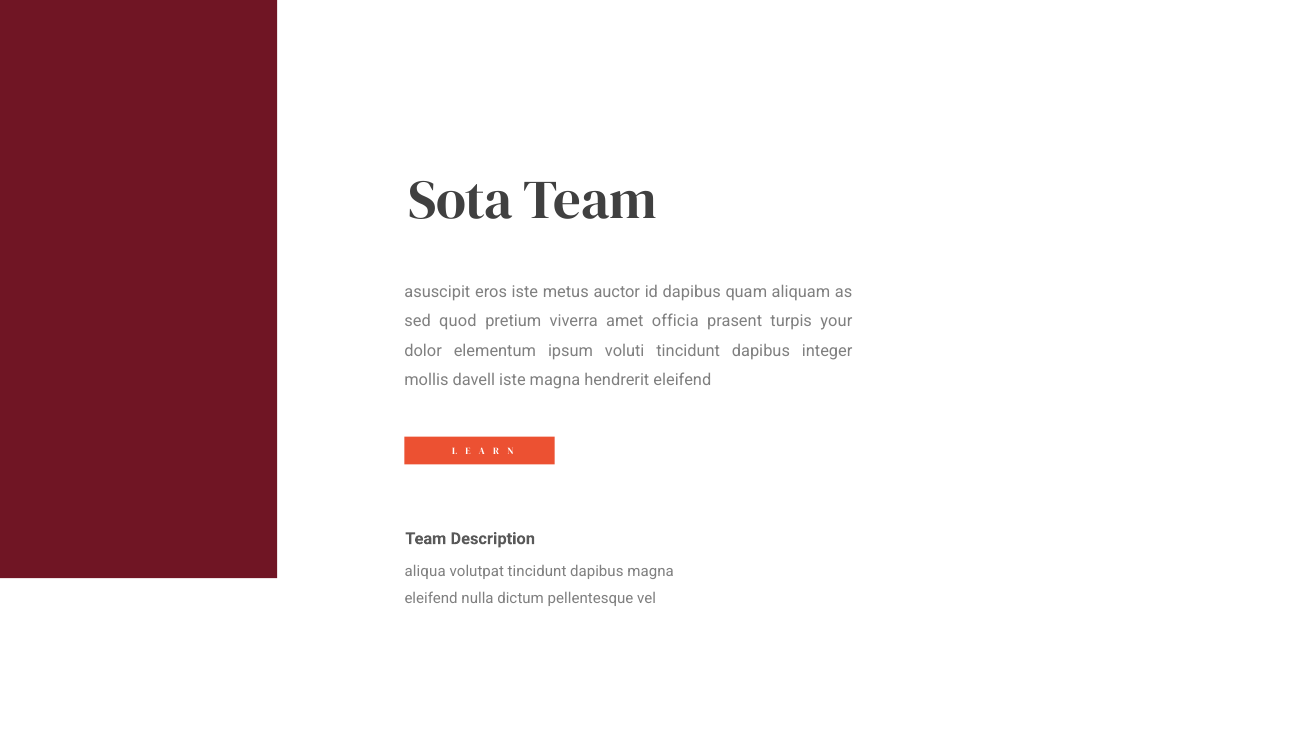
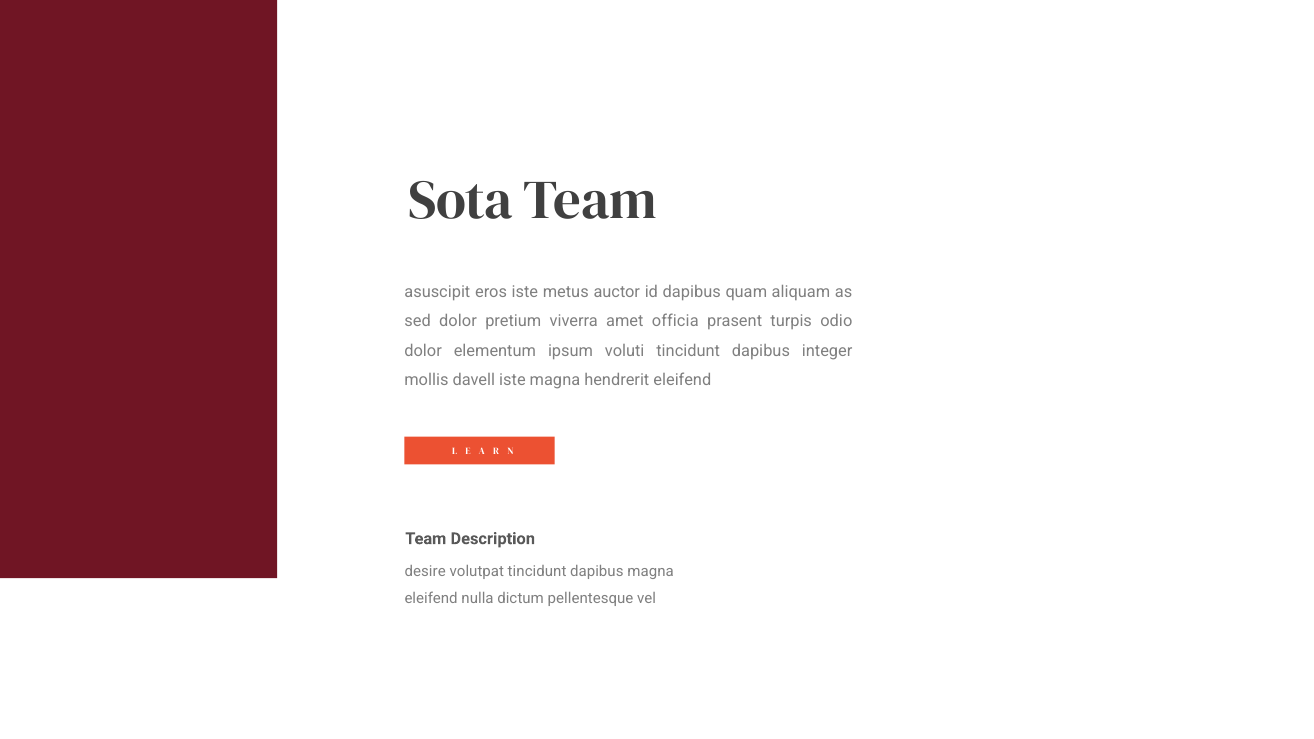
sed quod: quod -> dolor (458, 321)
your: your -> odio (836, 321)
aliqua: aliqua -> desire (425, 572)
